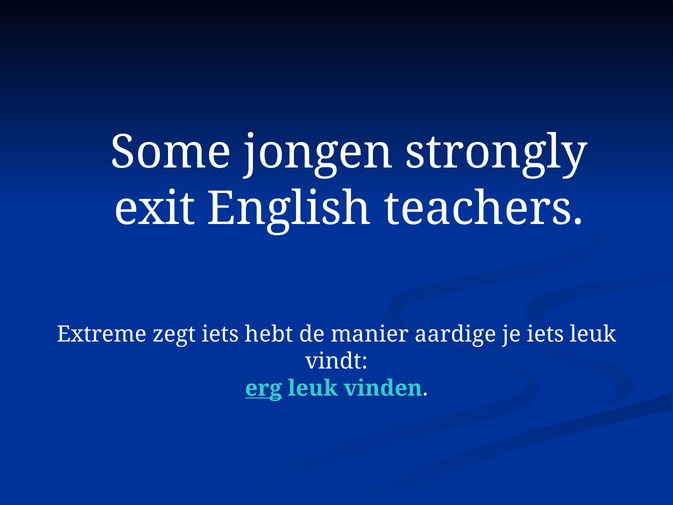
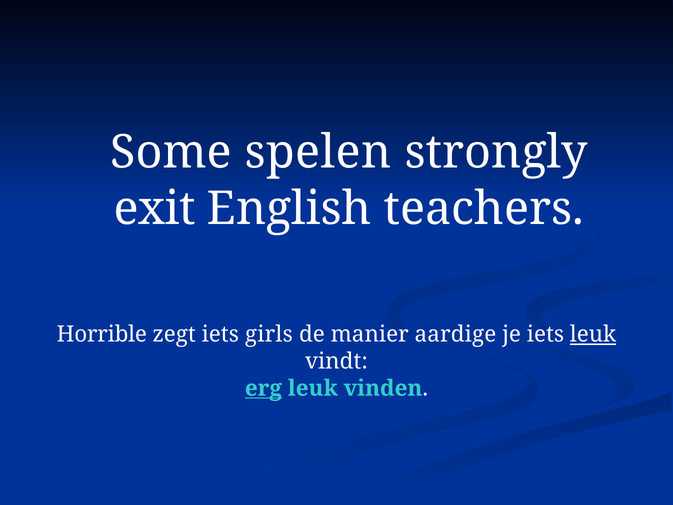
jongen: jongen -> spelen (318, 152)
Extreme: Extreme -> Horrible (102, 334)
hebt: hebt -> girls (269, 334)
leuk underline: none -> present (593, 334)
